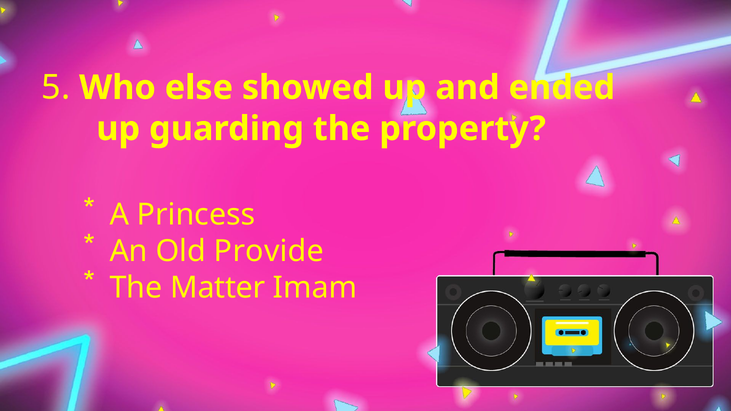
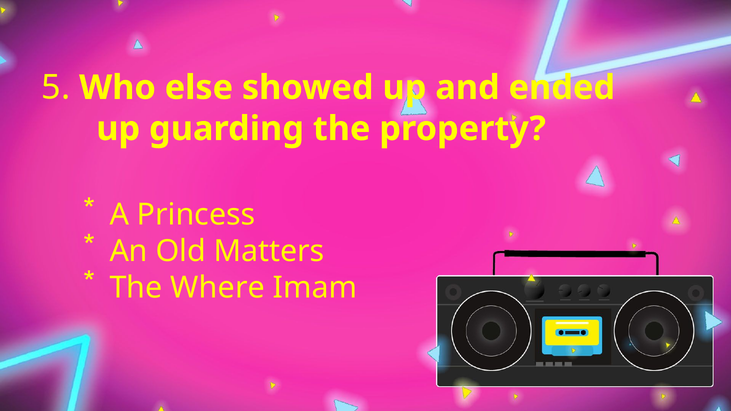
Provide: Provide -> Matters (269, 251)
Matter: Matter -> Where (218, 288)
